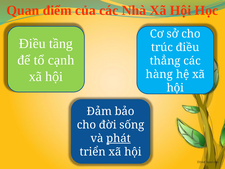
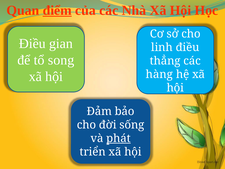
điểm underline: none -> present (57, 10)
tầng: tầng -> gian (61, 44)
trúc: trúc -> linh (162, 47)
cạnh: cạnh -> song (61, 60)
